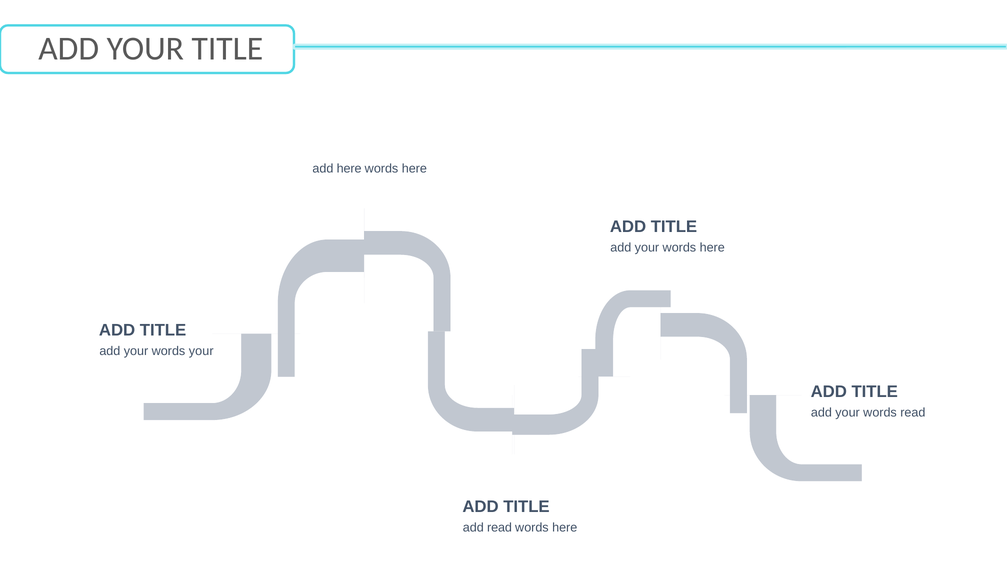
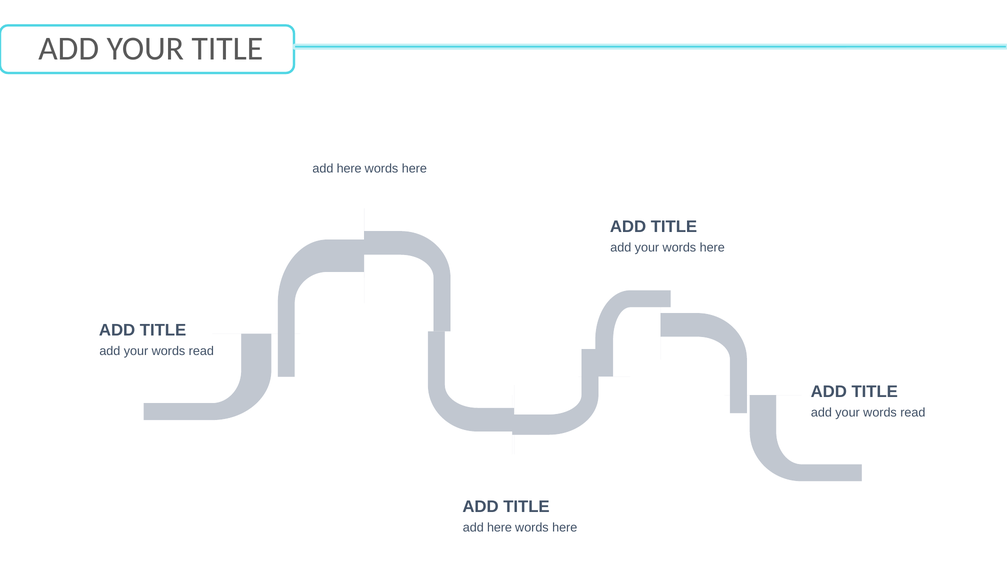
your: your -> read (201, 351)
read: read -> here (499, 528)
